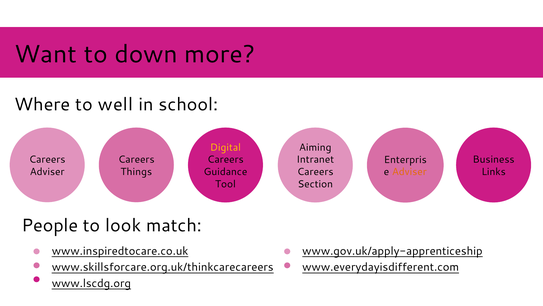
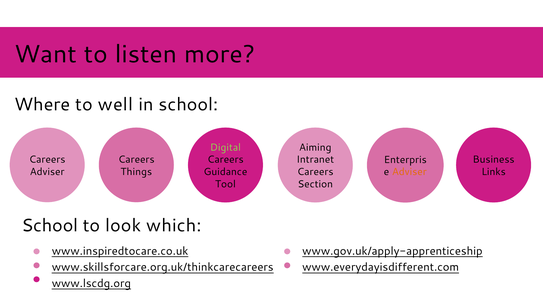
down: down -> listen (146, 54)
Digital colour: yellow -> light green (225, 147)
People: People -> School (50, 225)
match: match -> which (174, 225)
